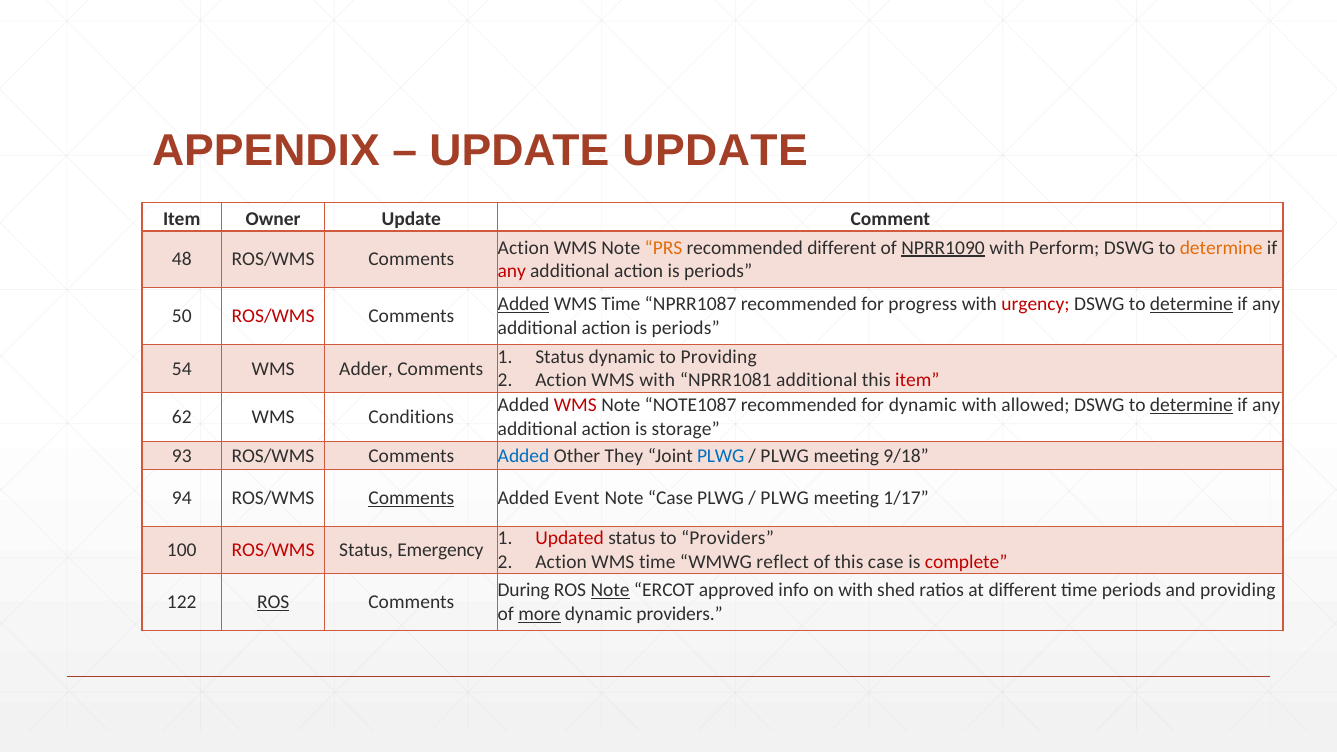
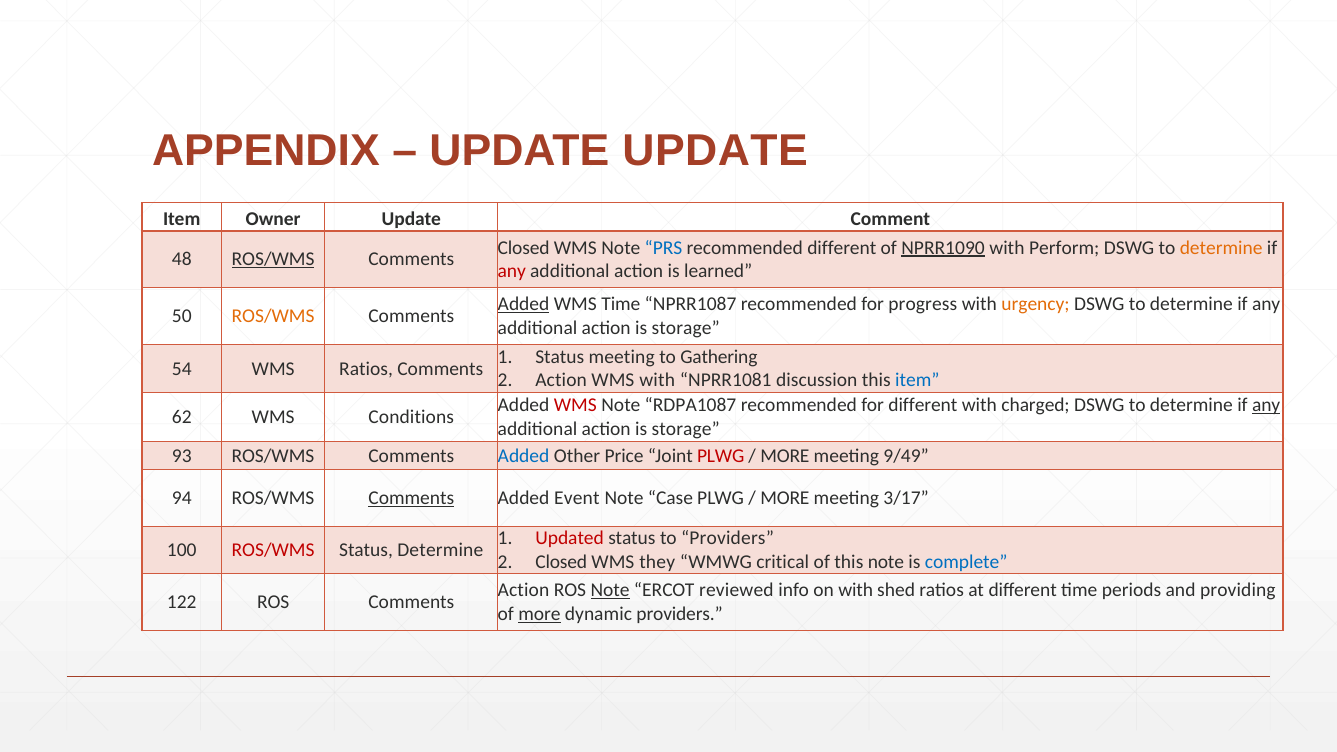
Action: Action -> Closed (524, 248)
PRS colour: orange -> blue (663, 248)
ROS/WMS underline: none -> present (273, 259)
periods: periods -> learned (718, 271)
urgency colour: red -> orange (1036, 304)
determine underline: present -> none (1191, 304)
ROS/WMS colour: red -> orange (273, 316)
periods: periods -> storage (686, 328)
Status dynamic: dynamic -> meeting (622, 357)
to Providing: Providing -> Gathering (719, 357)
WMS Adder: Adder -> Ratios (366, 369)
NPRR1081 additional: additional -> discussion (817, 381)
item colour: red -> blue (917, 381)
NOTE1087: NOTE1087 -> RDPA1087 (691, 405)
for dynamic: dynamic -> different (923, 405)
allowed: allowed -> charged (1036, 405)
determine underline: present -> none (1191, 405)
any underline: none -> present (1266, 405)
They: They -> Price (624, 456)
PLWG colour: blue -> red (721, 456)
PLWG: PLWG -> MORE (785, 456)
9/18: 9/18 -> 9/49 (906, 456)
PLWG: PLWG -> MORE (785, 498)
1/17: 1/17 -> 3/17 (906, 498)
Status Emergency: Emergency -> Determine (440, 550)
Action: Action -> Closed (561, 562)
time: time -> they (657, 562)
reflect: reflect -> critical (783, 562)
this case: case -> note (886, 562)
complete colour: red -> blue (966, 562)
During: During -> Action (524, 590)
approved: approved -> reviewed (736, 590)
ROS underline: present -> none (273, 602)
